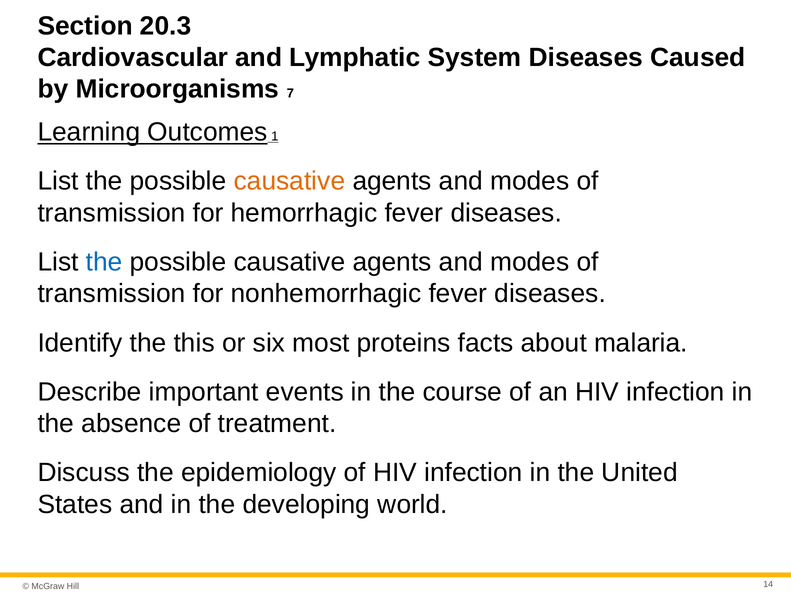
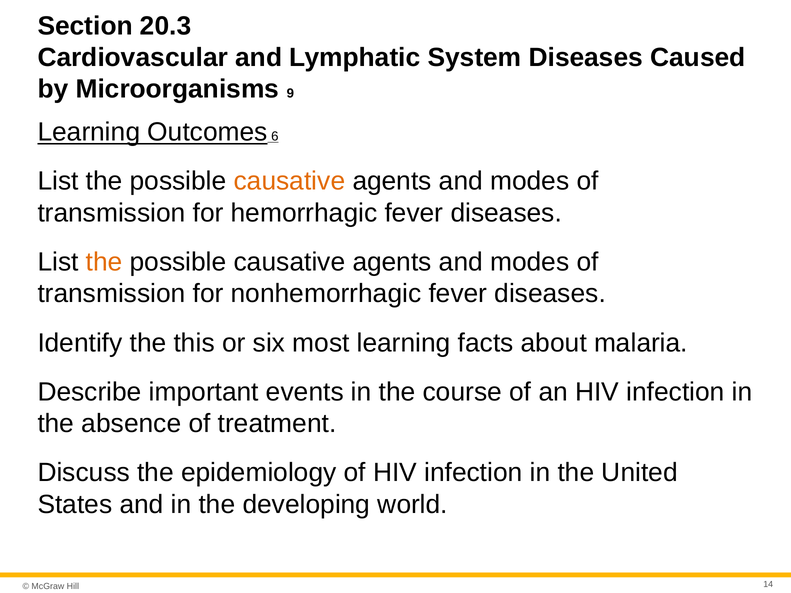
7: 7 -> 9 (290, 94)
1: 1 -> 6 (275, 136)
the colour: blue -> orange (104, 262)
most proteins: proteins -> learning (404, 343)
